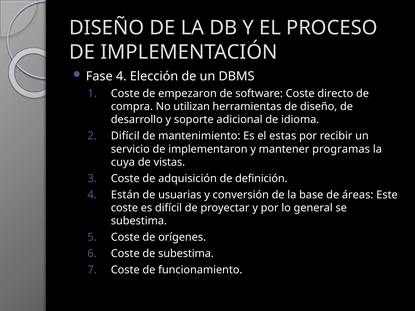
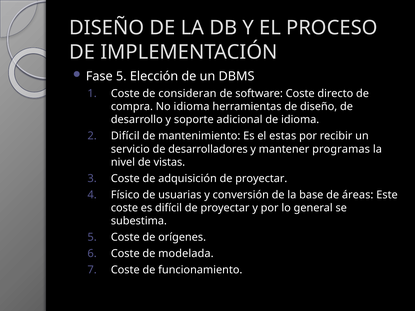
Fase 4: 4 -> 5 (121, 76)
empezaron: empezaron -> consideran (187, 93)
No utilizan: utilizan -> idioma (192, 107)
implementaron: implementaron -> desarrolladores (208, 149)
cuya: cuya -> nivel (123, 162)
adquisición de definición: definición -> proyectar (261, 179)
Están: Están -> Físico (125, 195)
de subestima: subestima -> modelada (186, 254)
